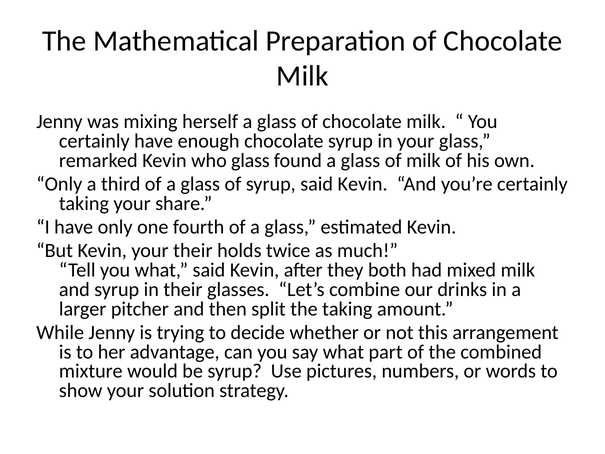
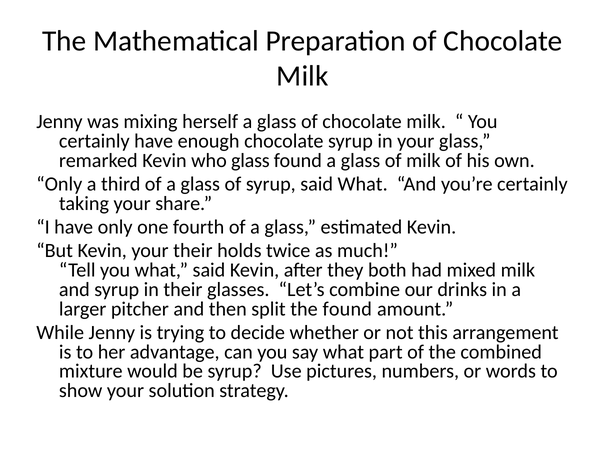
syrup said Kevin: Kevin -> What (363, 184)
the taking: taking -> found (347, 309)
